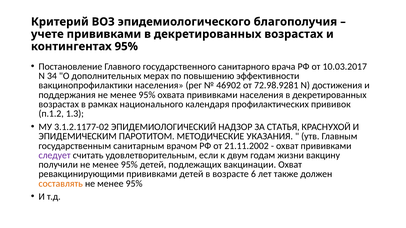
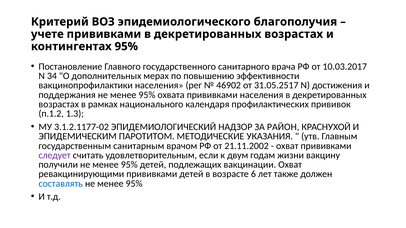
72.98.9281: 72.98.9281 -> 31.05.2517 (276, 86)
СТАТЬЯ: СТАТЬЯ -> РАЙОН (283, 127)
составлять colour: orange -> blue (61, 184)
